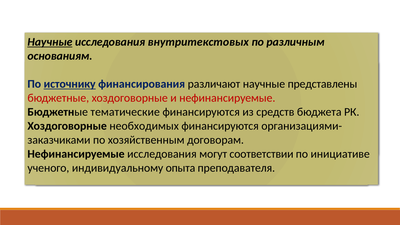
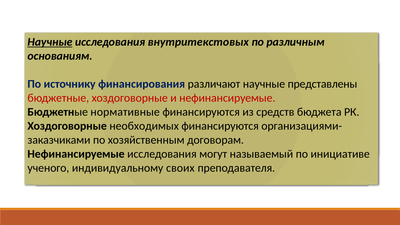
источнику underline: present -> none (70, 84)
тематические: тематические -> нормативные (125, 112)
соответствии: соответствии -> называемый (261, 154)
опыта: опыта -> своих (180, 168)
